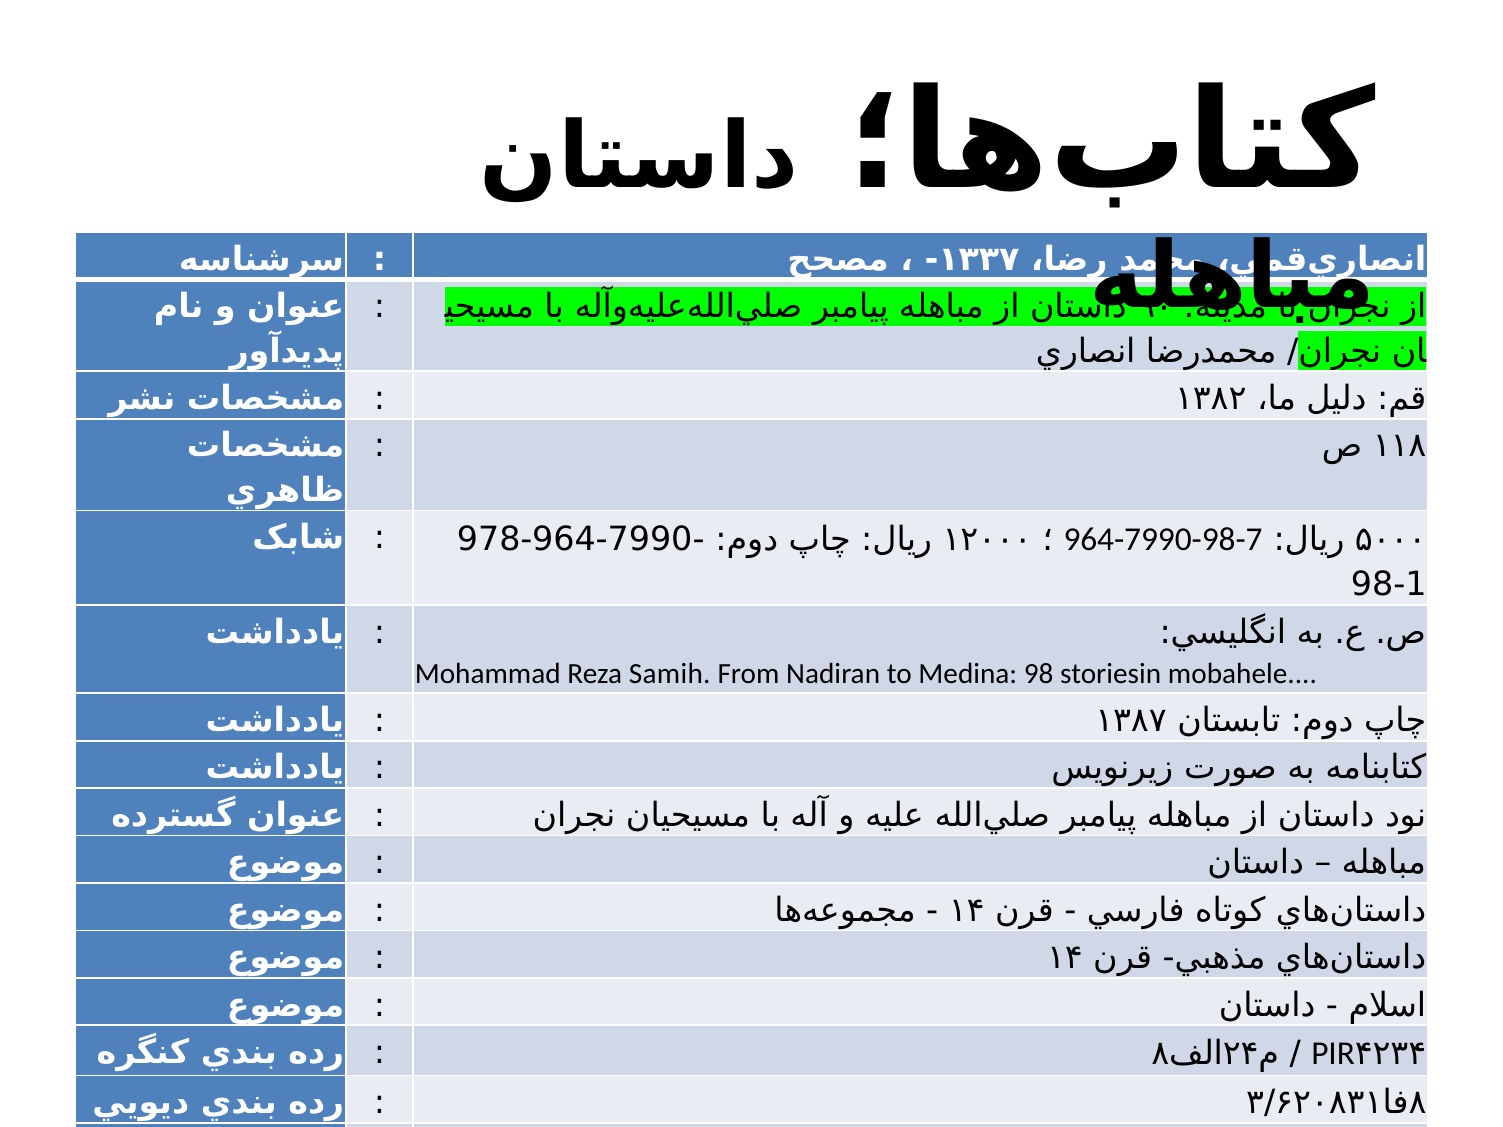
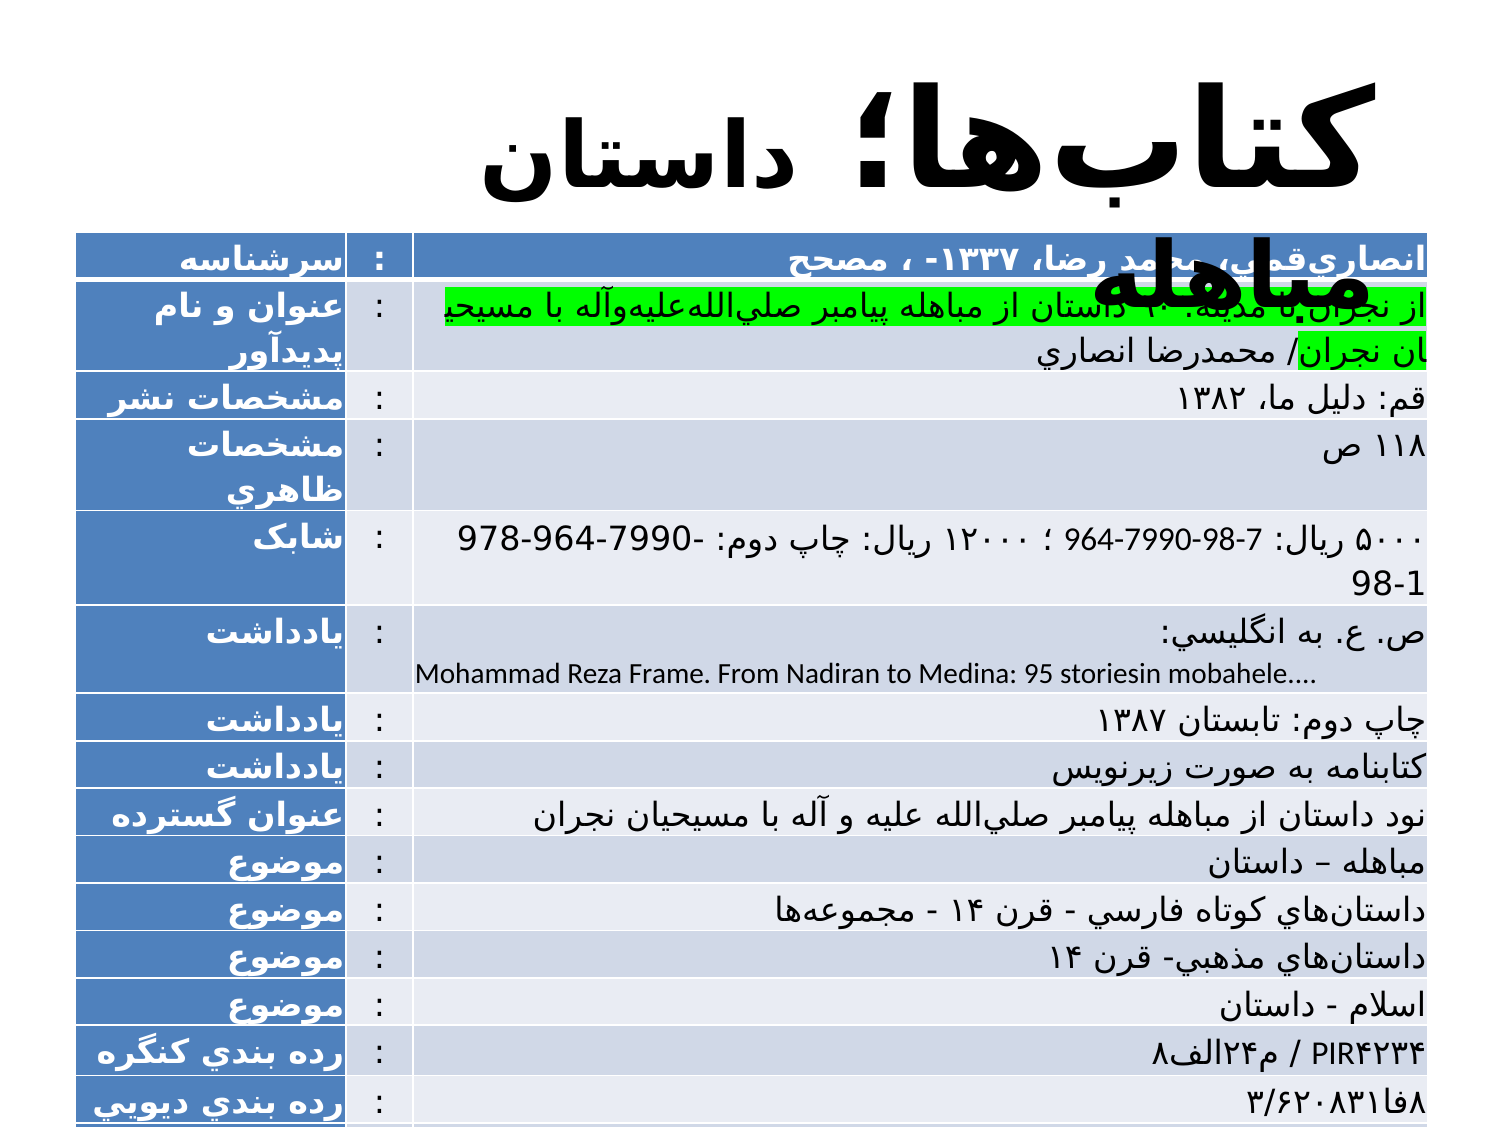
Samih: Samih -> Frame (670, 674)
98: 98 -> 95 (1039, 674)
